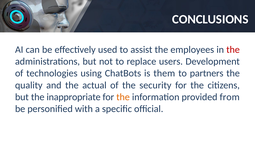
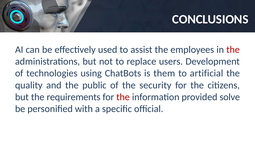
partners: partners -> artificial (207, 74)
actual: actual -> public (94, 85)
inappropriate: inappropriate -> requirements (74, 97)
the colour: orange -> red (123, 97)
from: from -> solve (230, 97)
